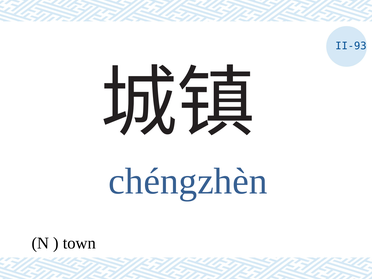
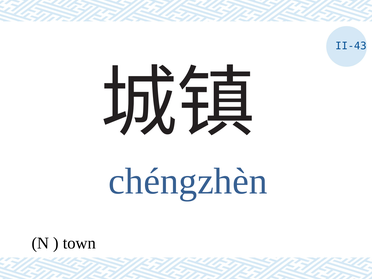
II-93: II-93 -> II-43 (351, 46)
